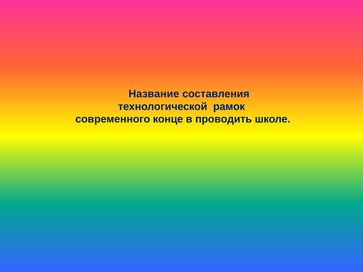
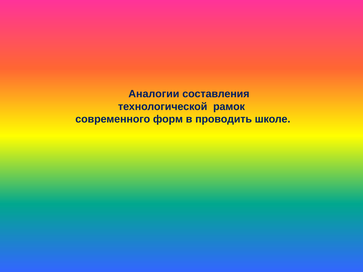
Название: Название -> Аналогии (154, 94)
конце: конце -> форм (168, 119)
